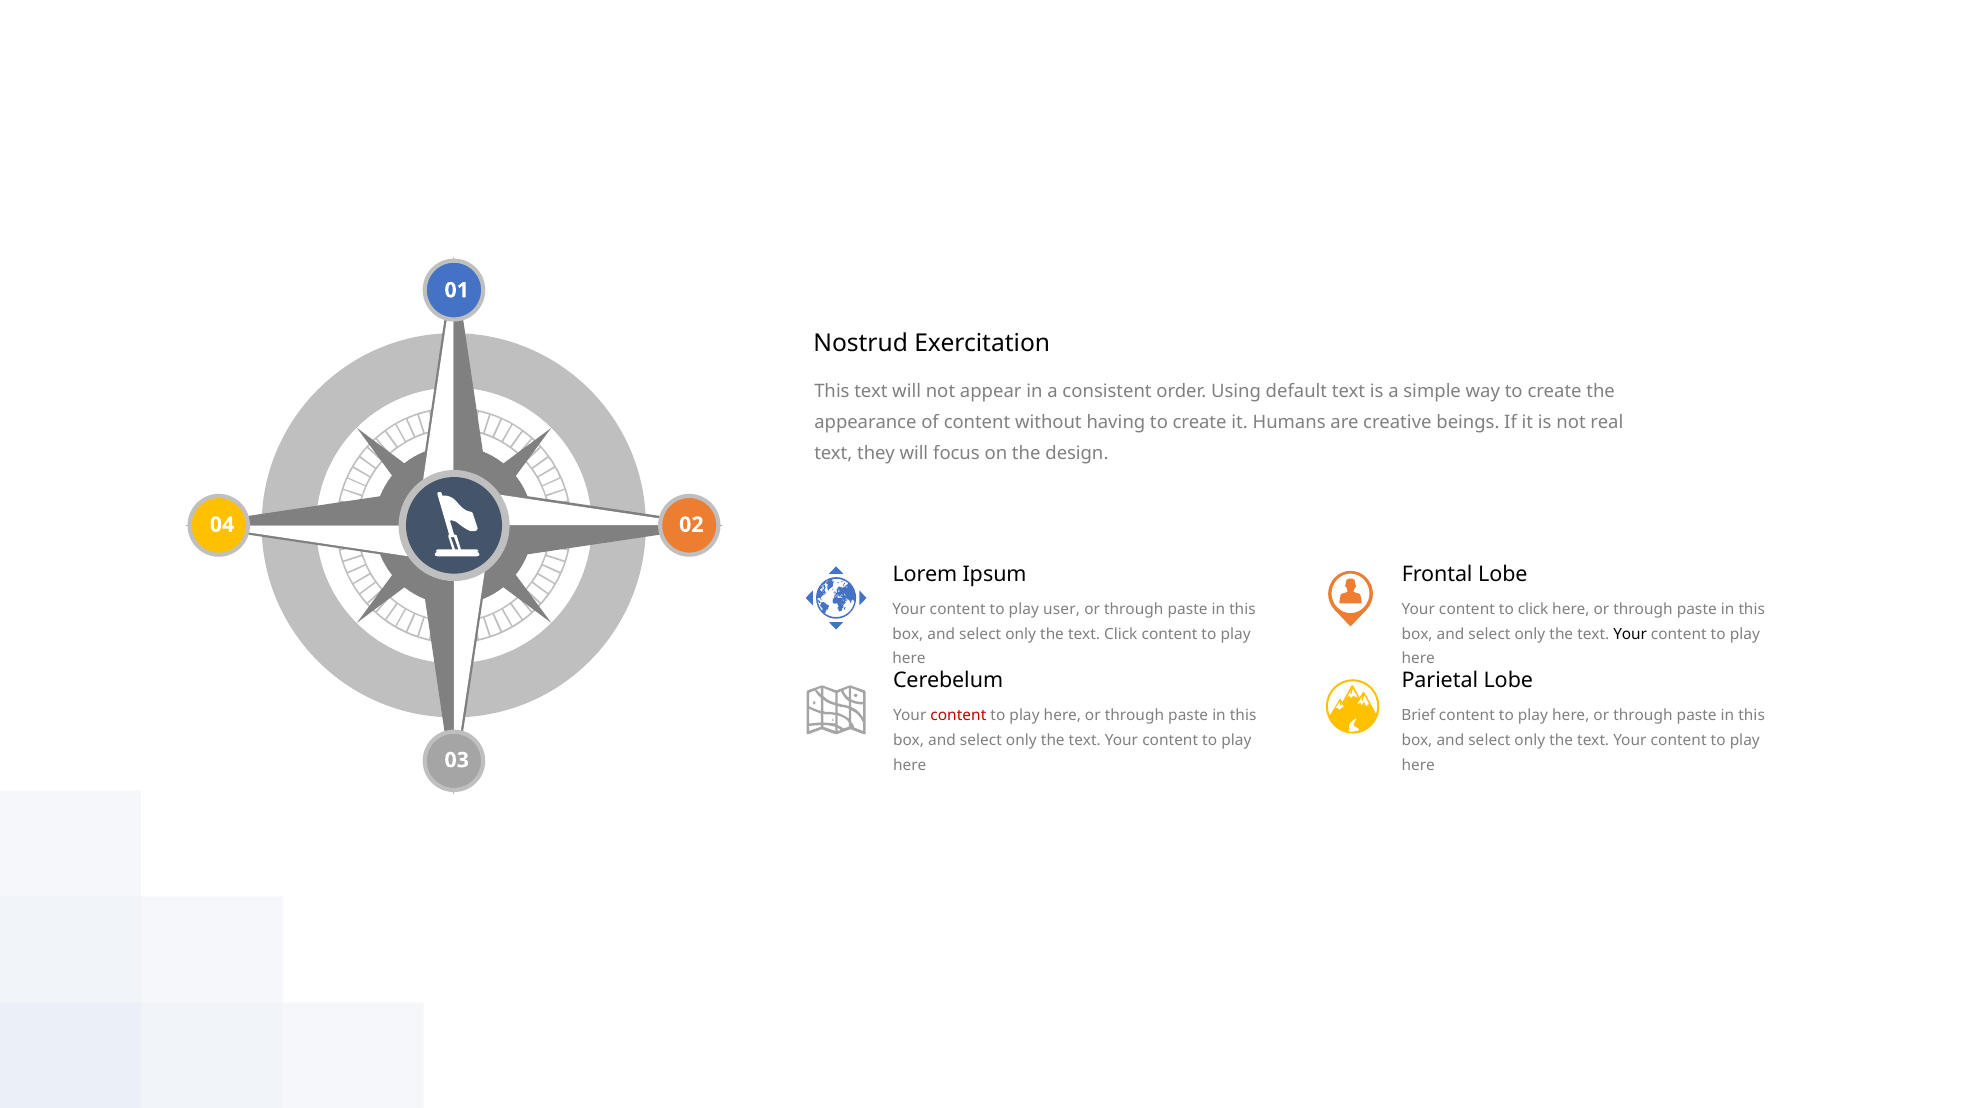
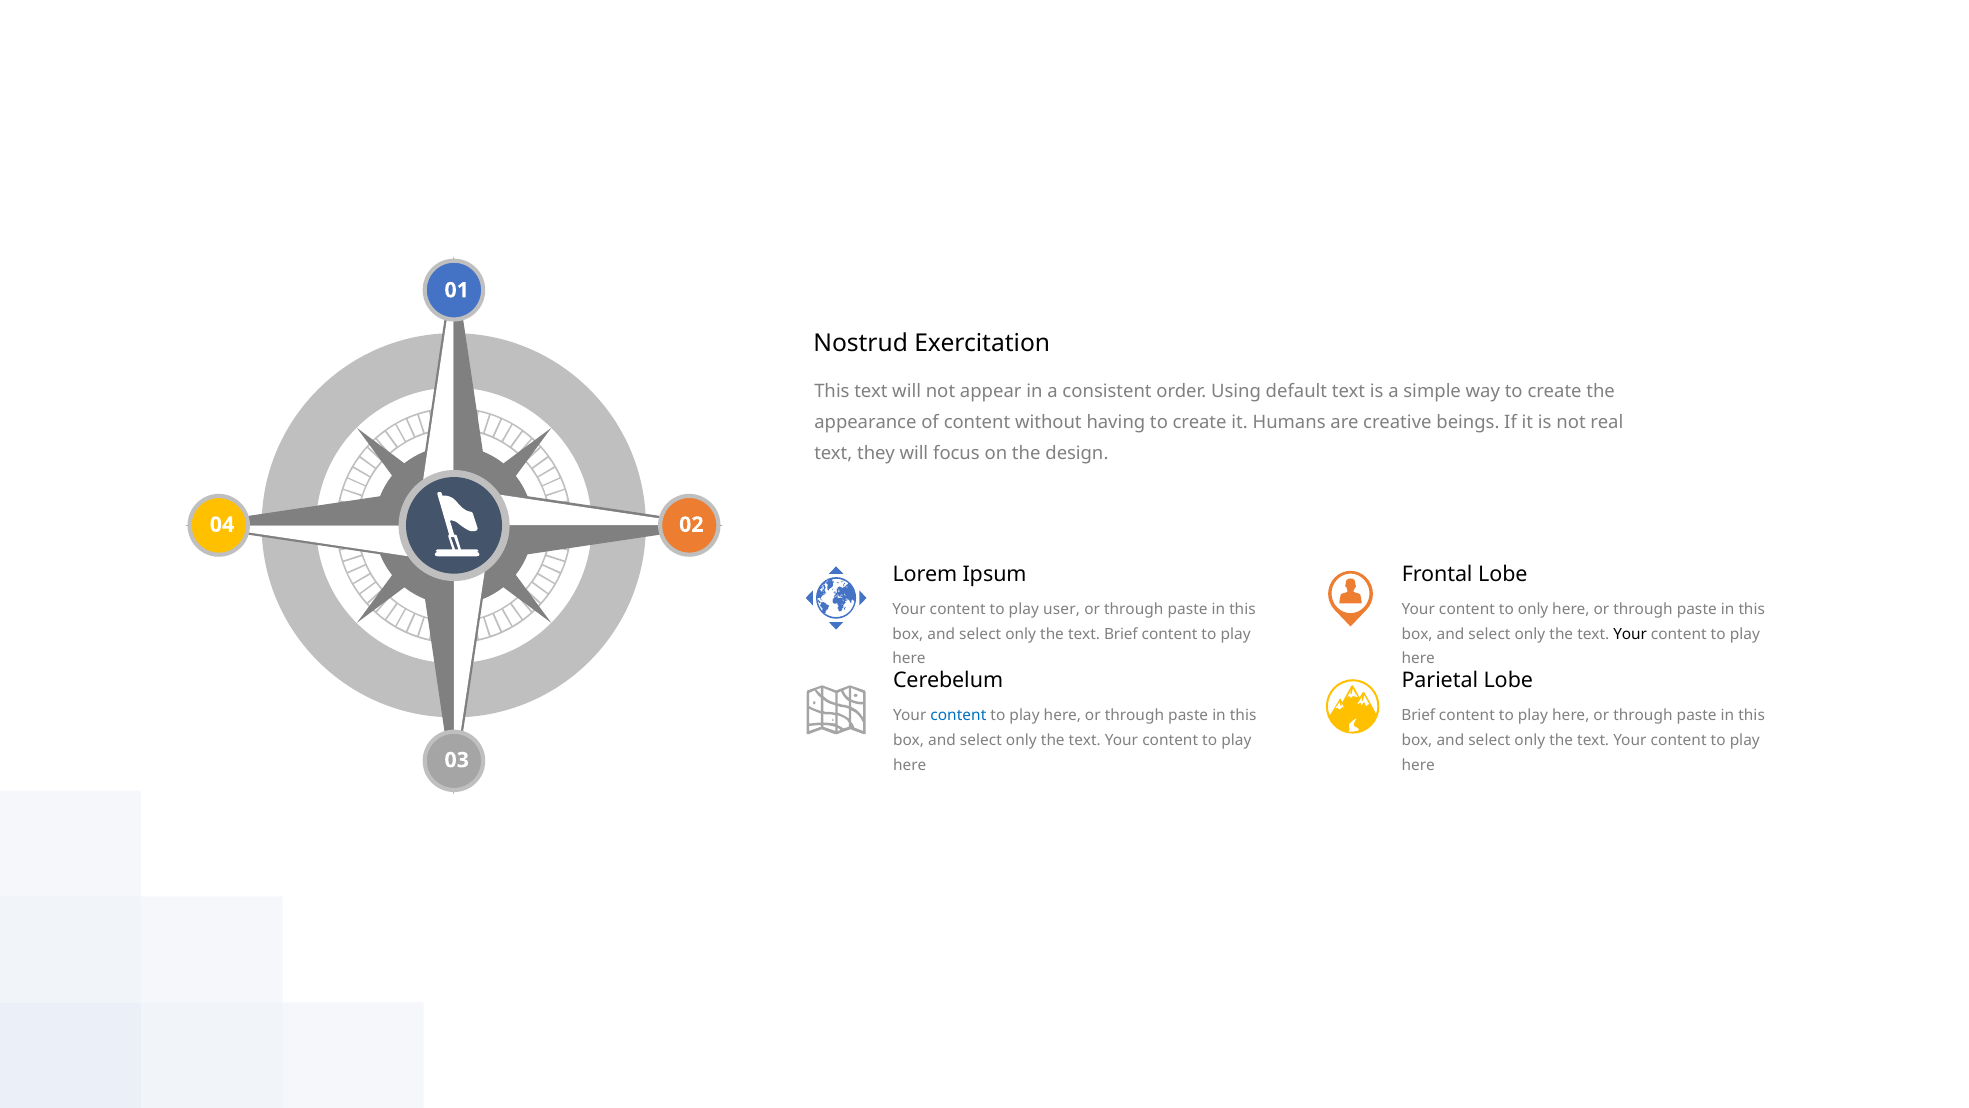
to click: click -> only (1533, 609)
text Click: Click -> Brief (1121, 634)
content colour: red -> blue (958, 716)
